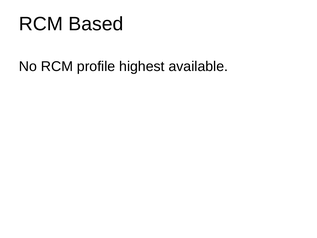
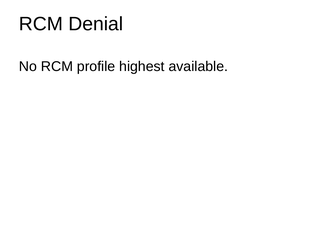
Based: Based -> Denial (96, 24)
